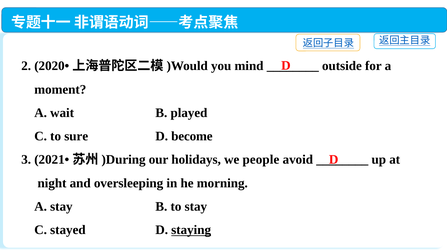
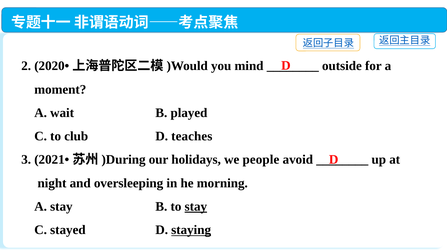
sure: sure -> club (76, 136)
become: become -> teaches (192, 136)
stay underline: none -> present (196, 207)
